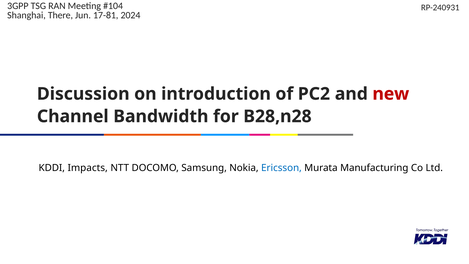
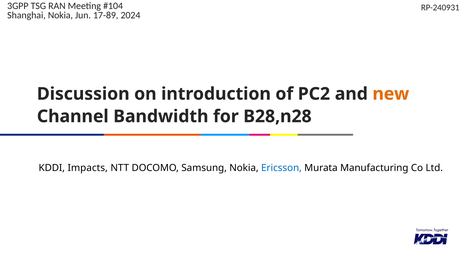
Shanghai There: There -> Nokia (60, 15)
17-81: 17-81 -> 17-89 (106, 15)
new colour: red -> orange (391, 94)
